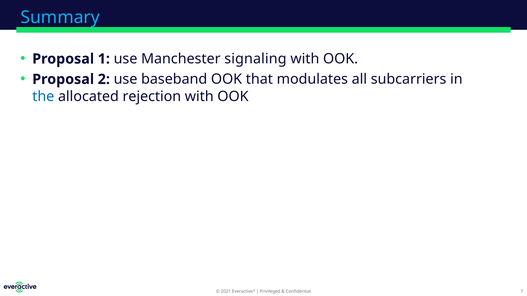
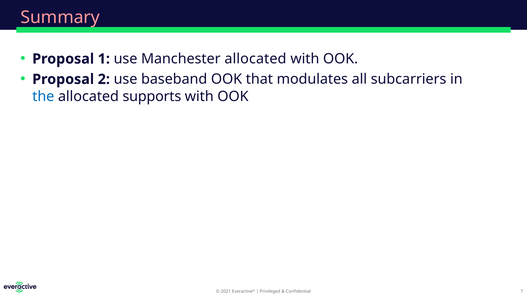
Summary colour: light blue -> pink (60, 17)
Manchester signaling: signaling -> allocated (255, 59)
rejection: rejection -> supports (152, 96)
